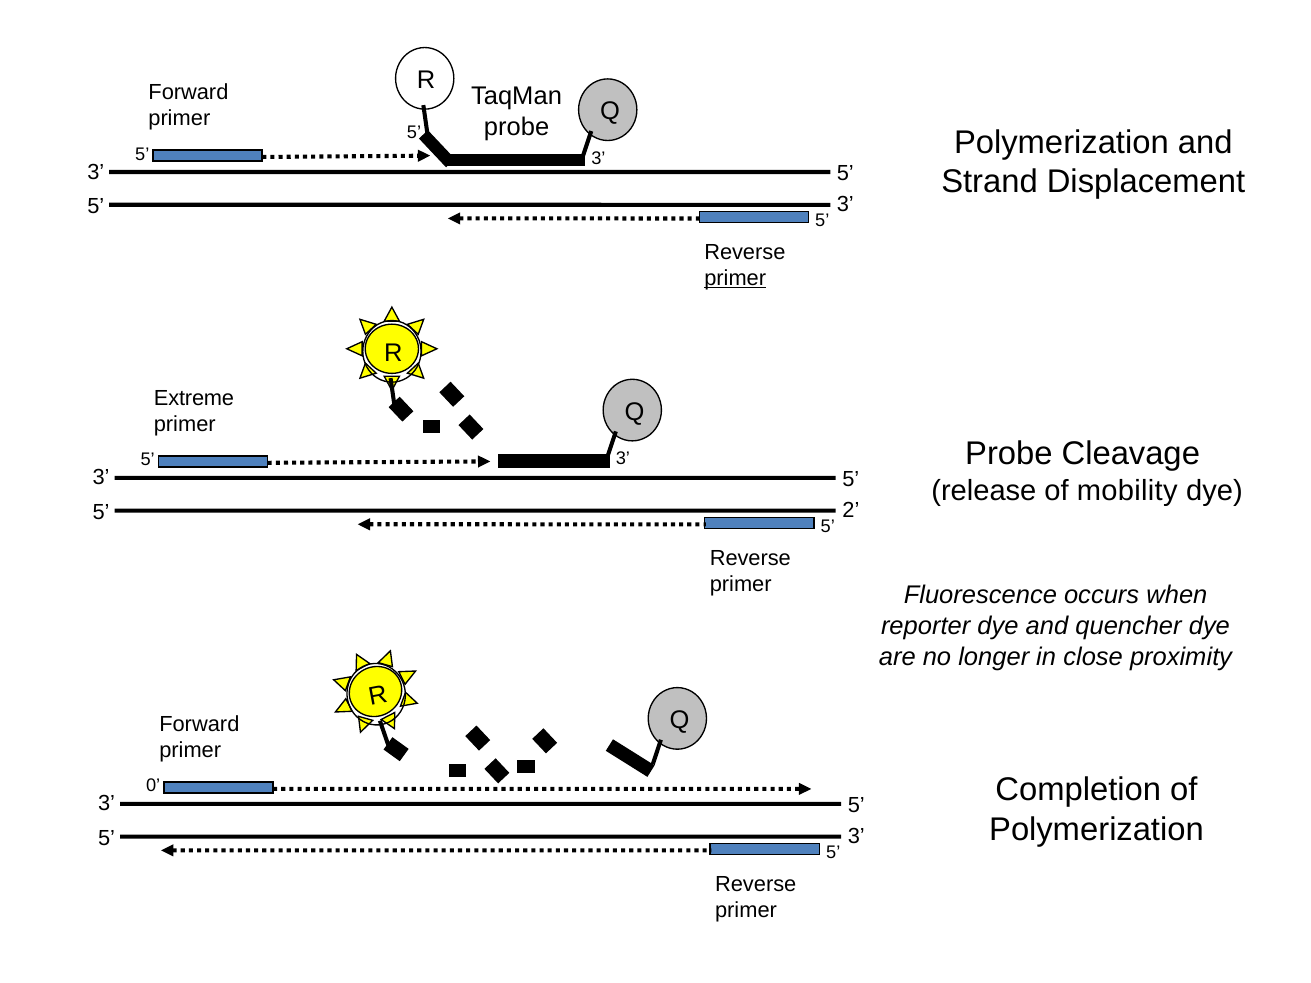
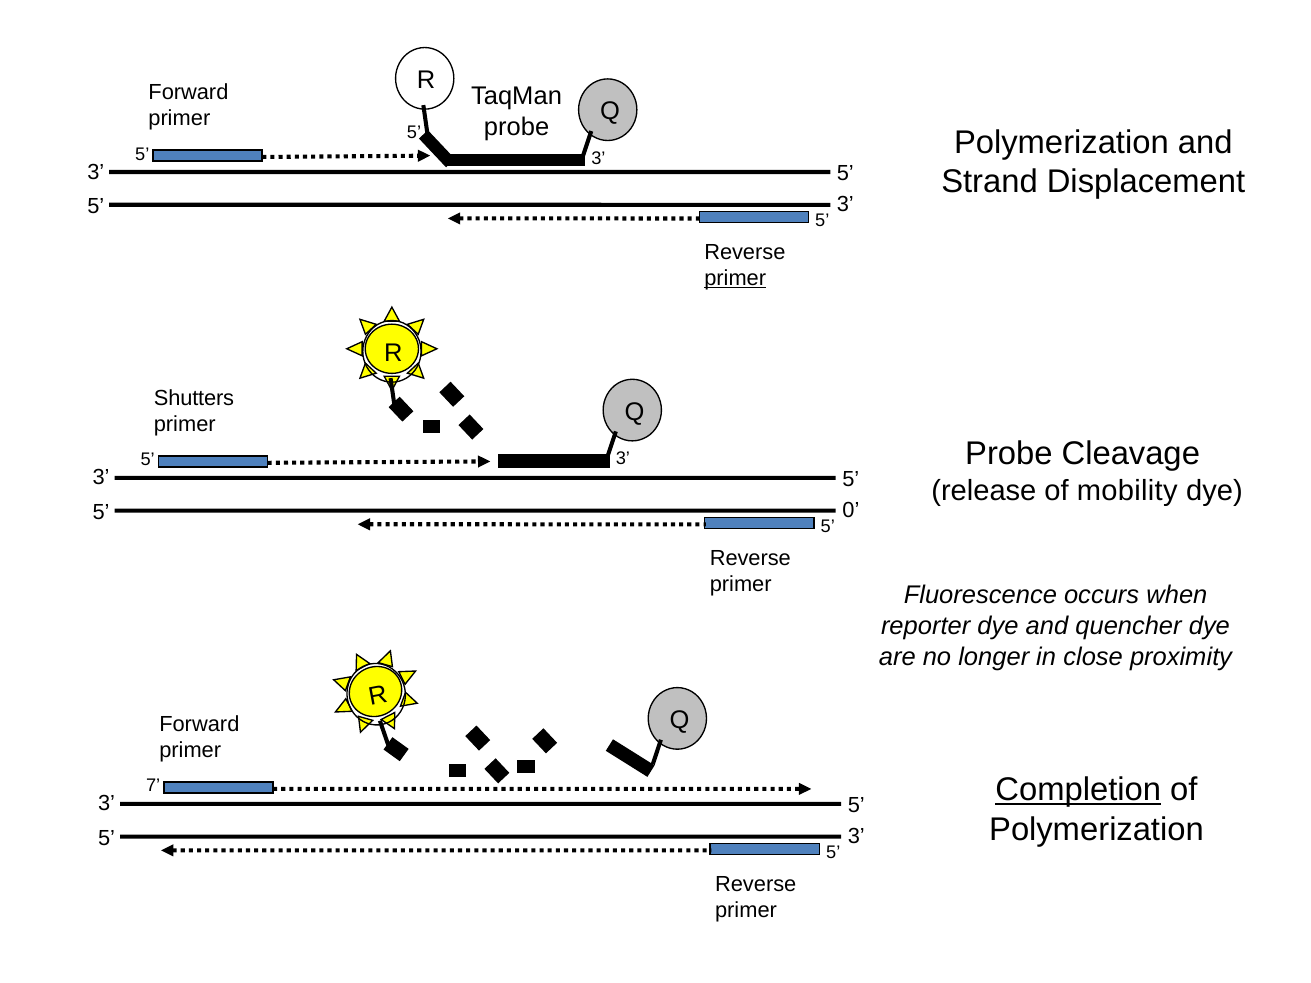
Extreme: Extreme -> Shutters (194, 398)
2: 2 -> 0 (851, 511)
Completion underline: none -> present (1078, 790)
0: 0 -> 7 (153, 786)
